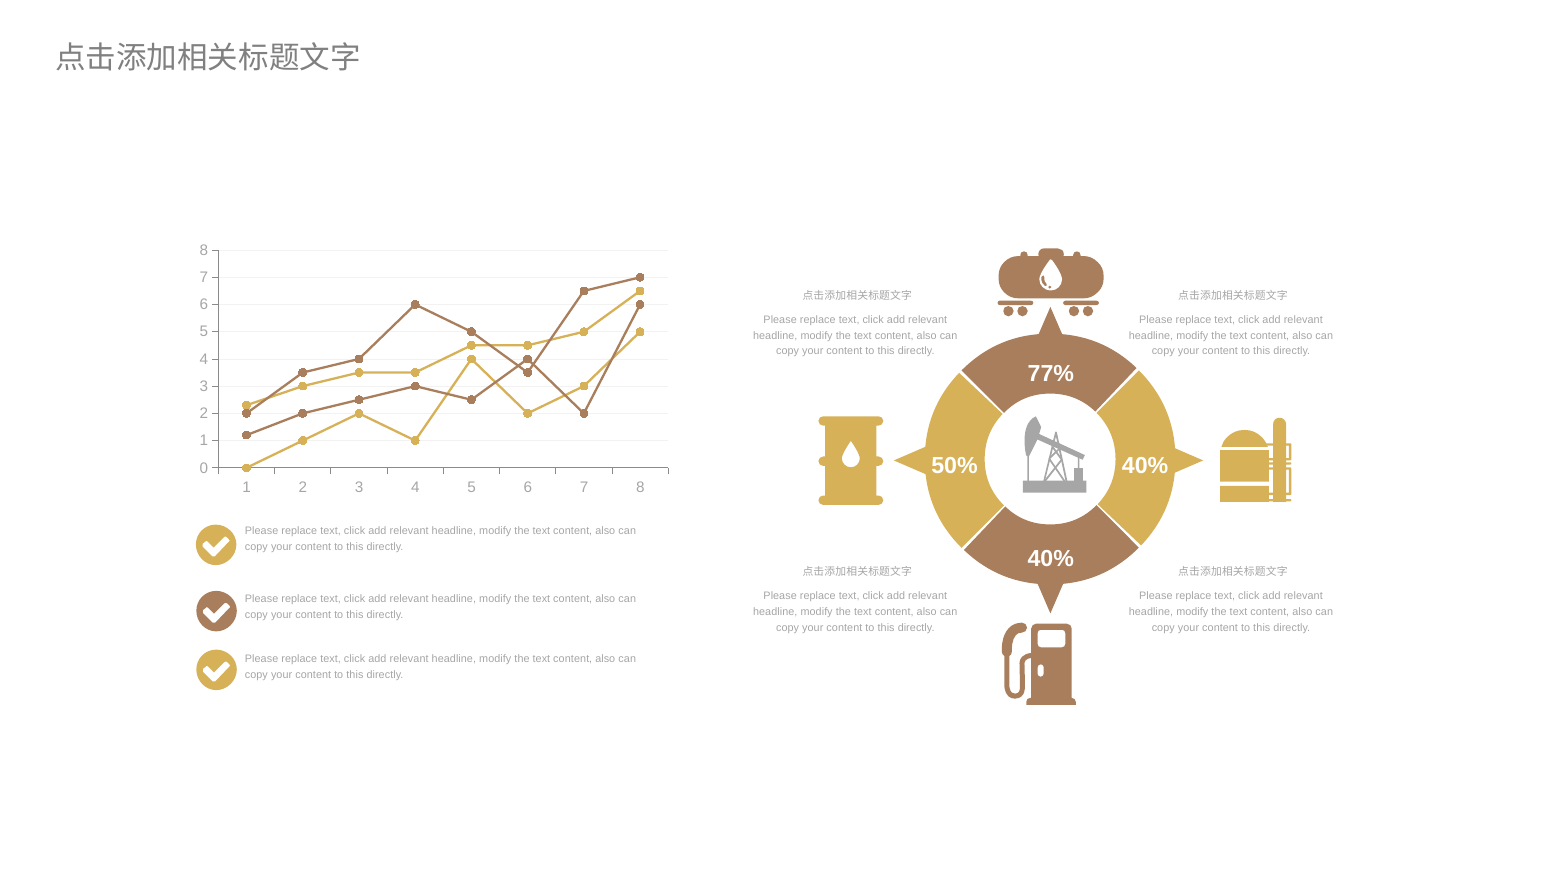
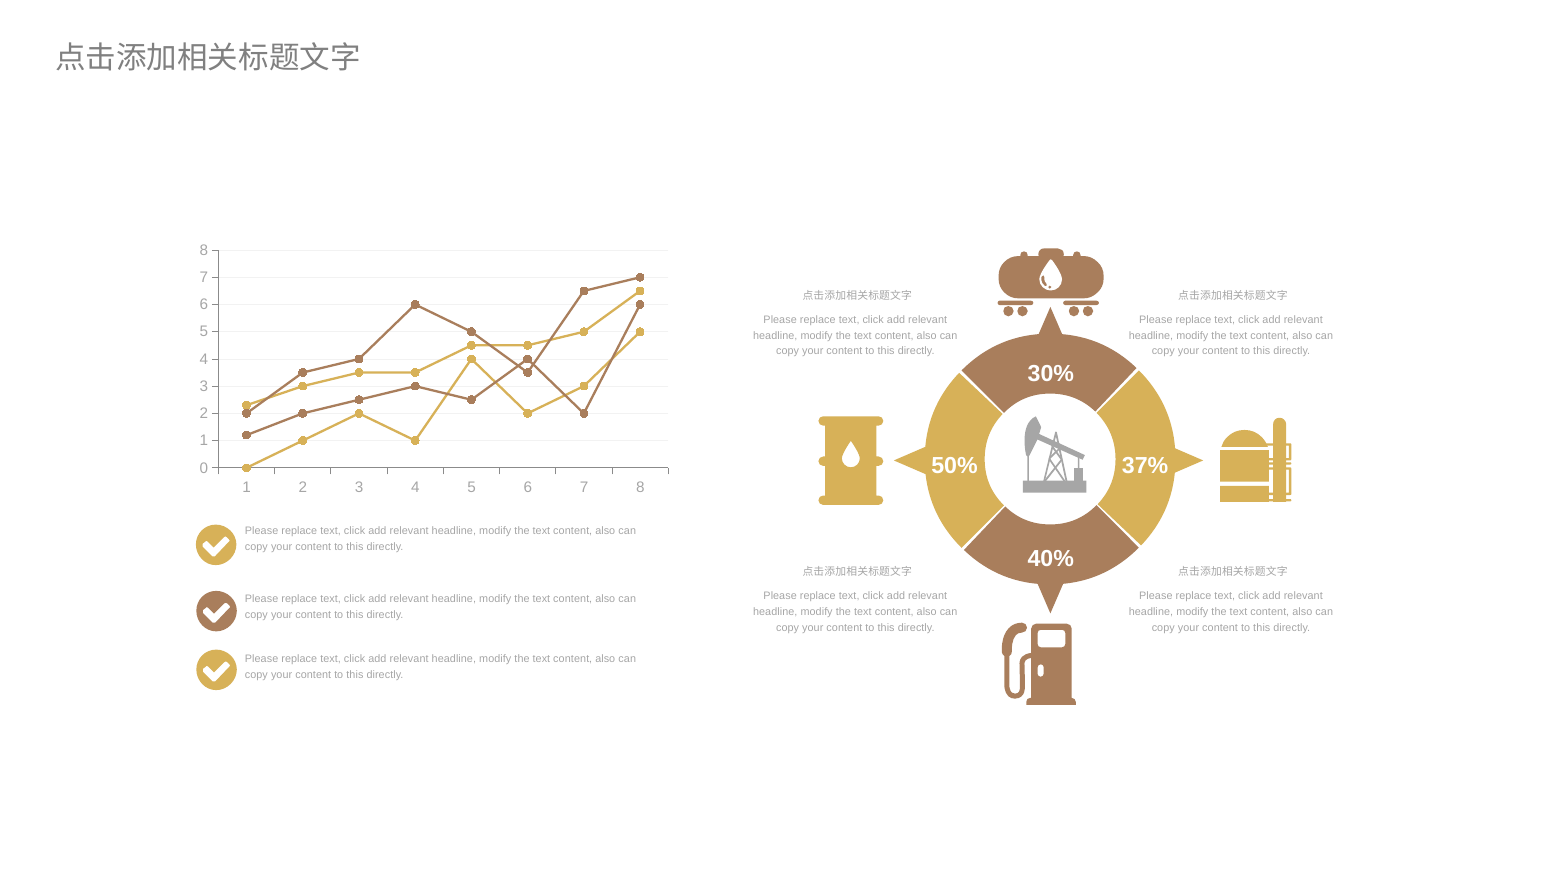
77%: 77% -> 30% (1051, 374)
50% 40%: 40% -> 37% (1145, 466)
